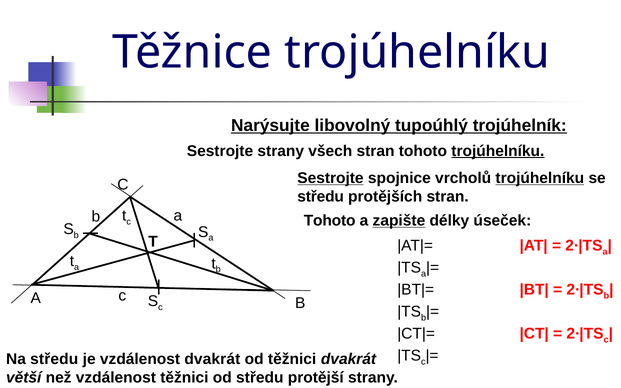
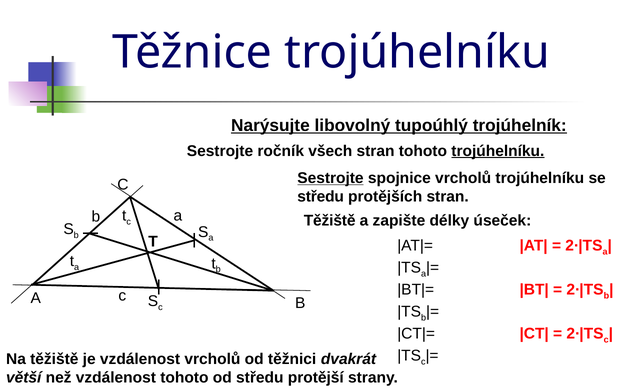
Sestrojte strany: strany -> ročník (281, 151)
trojúhelníku underline: present -> none (540, 178)
Tohoto: Tohoto -> Těžiště (330, 221)
zapište underline: present -> none (399, 221)
Na středu: středu -> těžiště (54, 359)
vzdálenost dvakrát: dvakrát -> vrcholů (212, 359)
vzdálenost těžnici: těžnici -> tohoto (184, 378)
